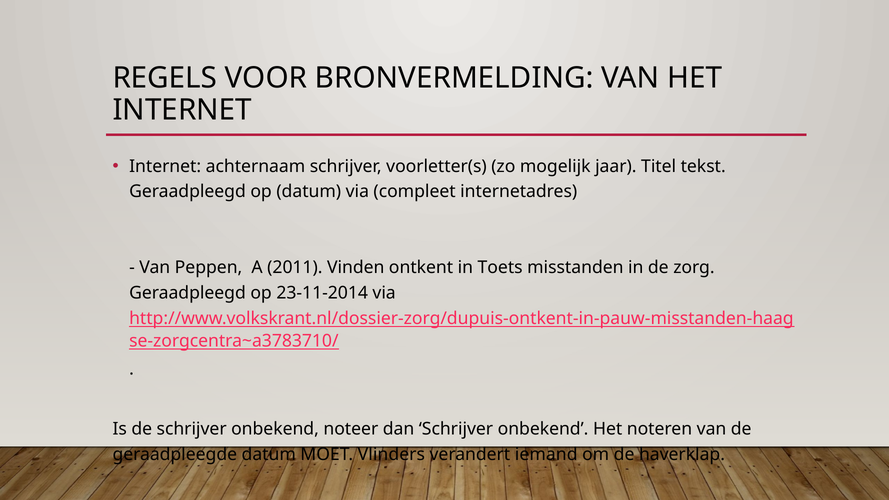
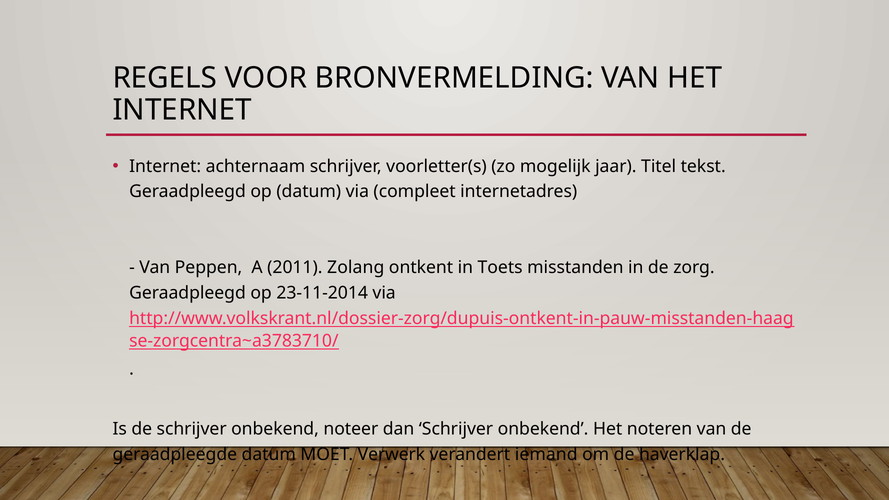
Vinden: Vinden -> Zolang (356, 268)
Vlinders: Vlinders -> Verwerk (391, 454)
